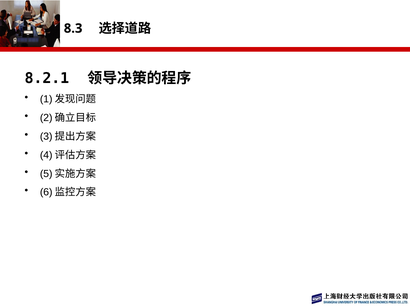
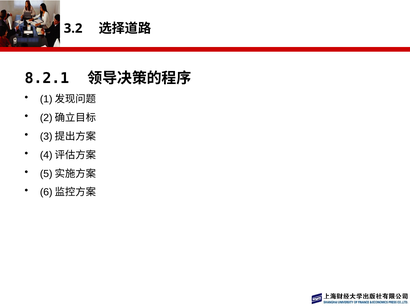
8.3: 8.3 -> 3.2 (73, 28)
